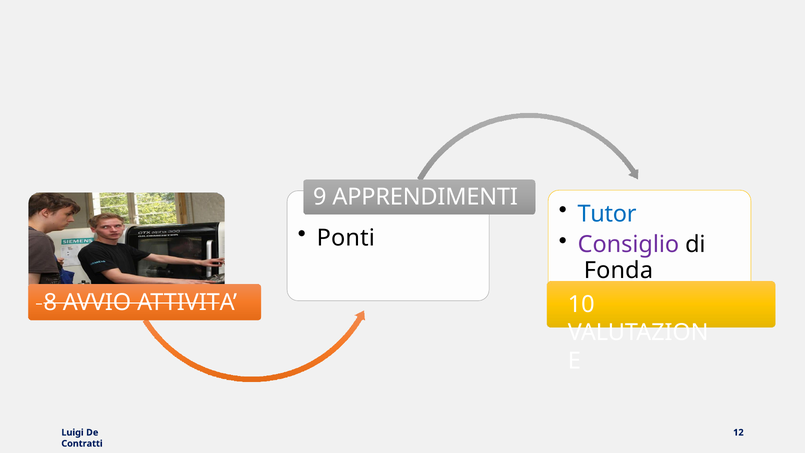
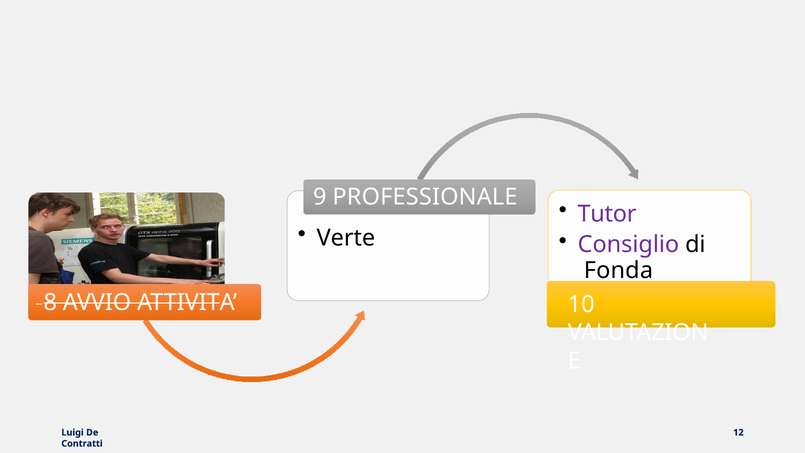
APPRENDIMENTI: APPRENDIMENTI -> PROFESSIONALE (425, 197)
Tutor colour: blue -> purple (607, 214)
Ponti: Ponti -> Verte (346, 238)
